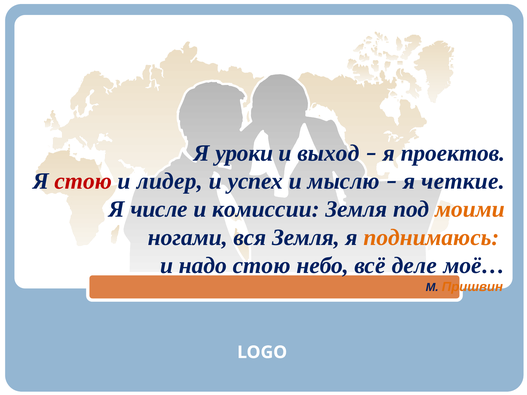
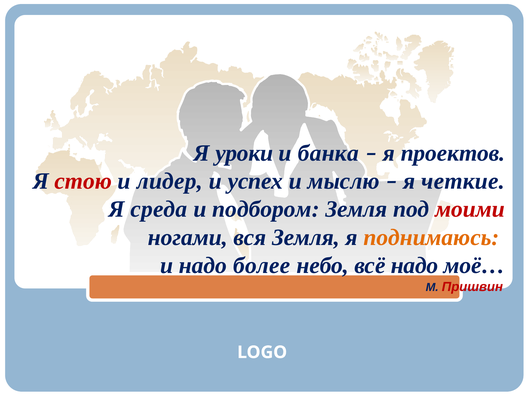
выход: выход -> банка (328, 153)
числе: числе -> среда (159, 209)
комиссии: комиссии -> подбором (266, 209)
моими colour: orange -> red (470, 209)
надо стою: стою -> более (262, 266)
всё деле: деле -> надо (415, 266)
Пришвин colour: orange -> red (472, 287)
